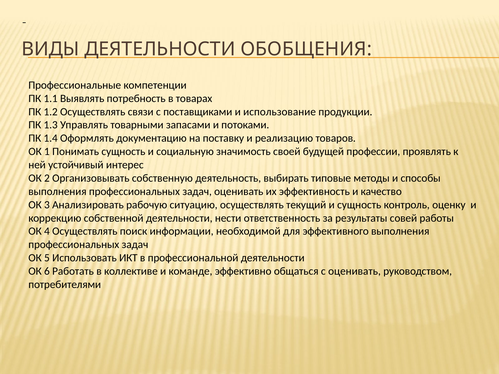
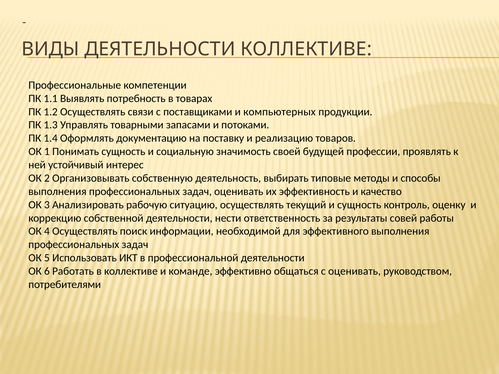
ДЕЯТЕЛЬНОСТИ ОБОБЩЕНИЯ: ОБОБЩЕНИЯ -> КОЛЛЕКТИВЕ (306, 49)
использование: использование -> компьютерных (280, 112)
